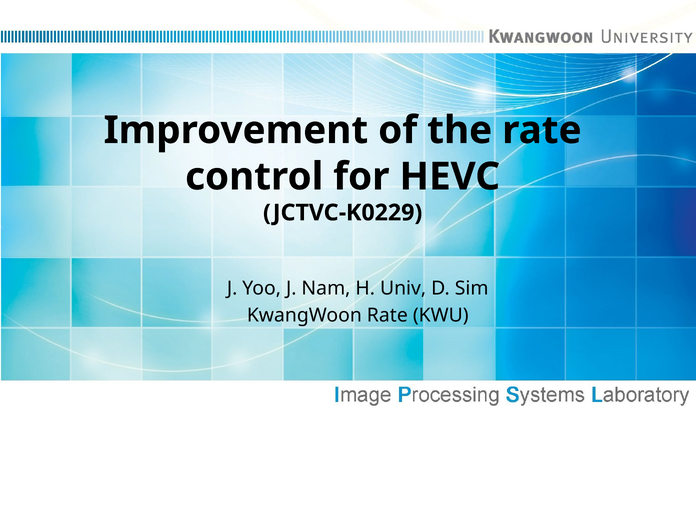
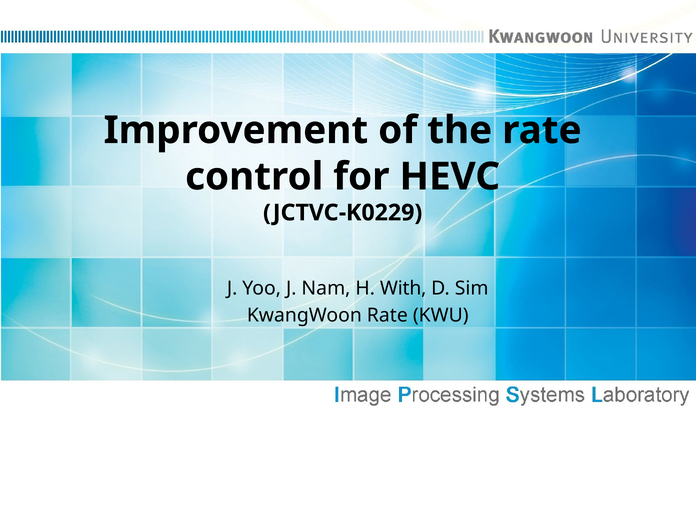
Univ: Univ -> With (403, 288)
